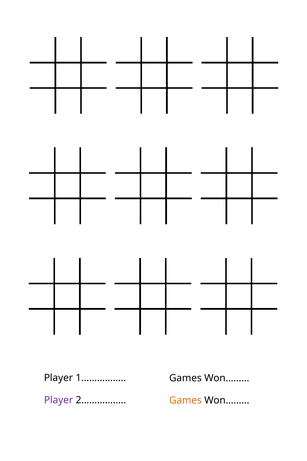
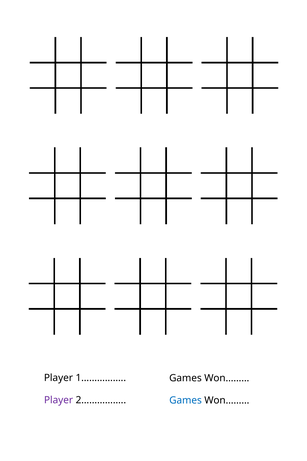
Games colour: orange -> blue (186, 400)
